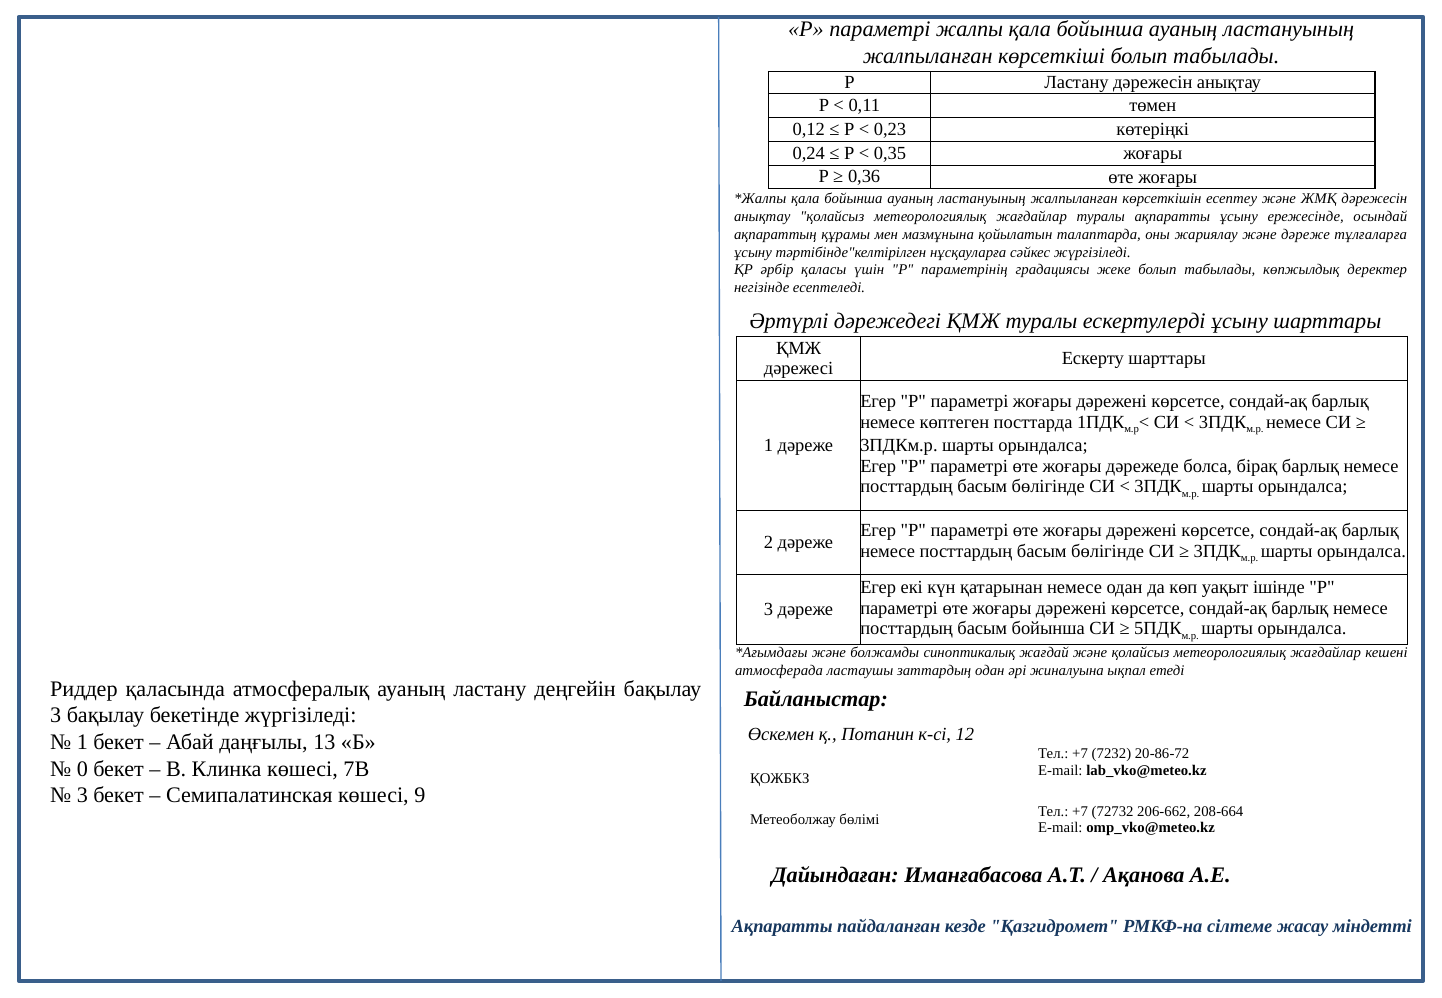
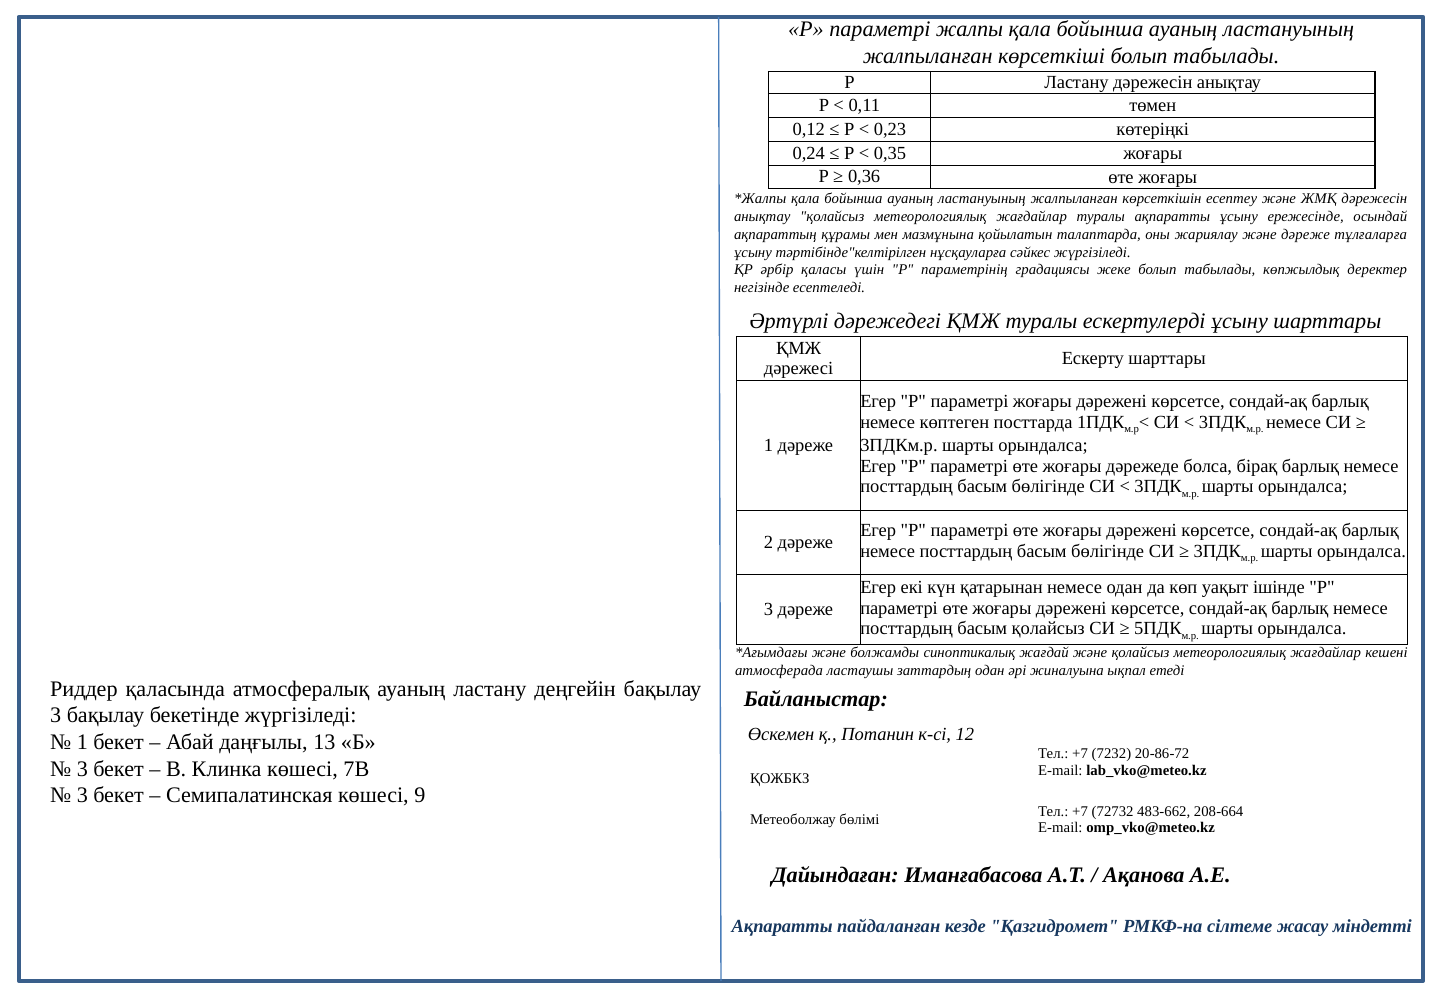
басым бойынша: бойынша -> қолайсыз (1048, 629)
0: 0 -> 3 (82, 769)
206-662: 206-662 -> 483-662 (1164, 812)
